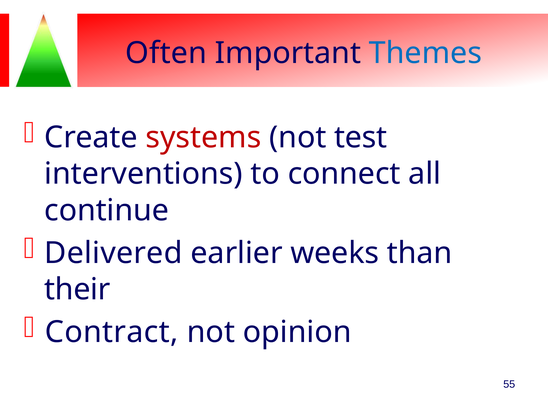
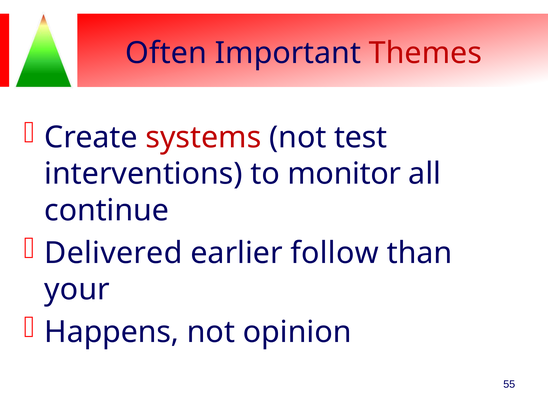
Themes colour: blue -> red (425, 53)
connect: connect -> monitor (344, 174)
weeks: weeks -> follow (335, 253)
their: their -> your (77, 289)
Contract: Contract -> Happens (112, 332)
